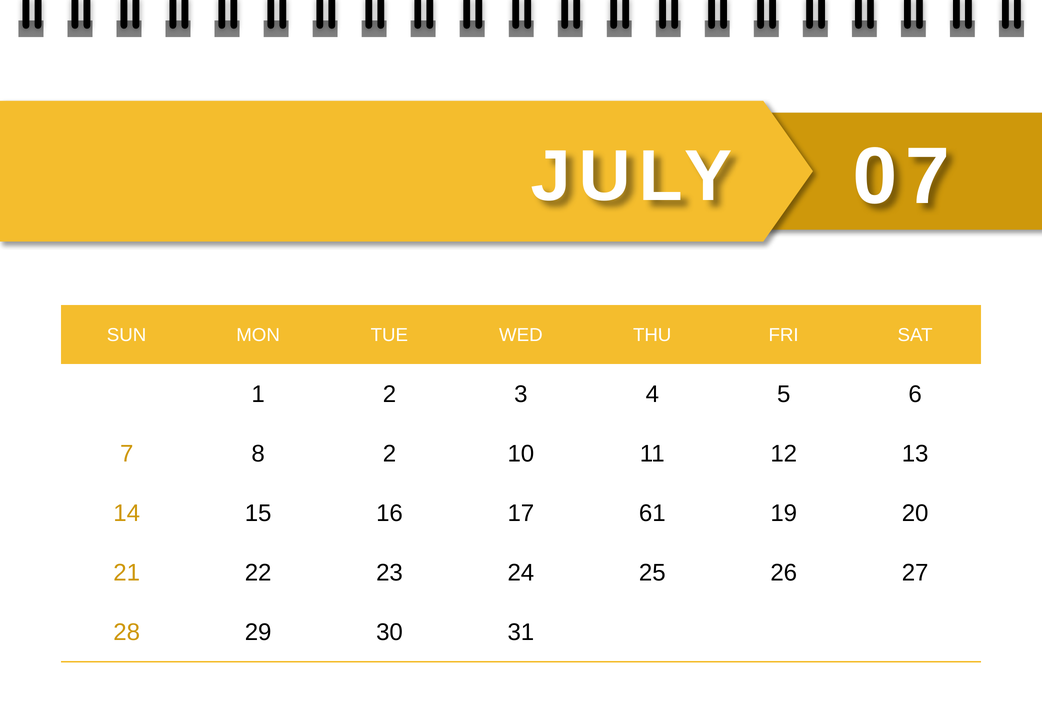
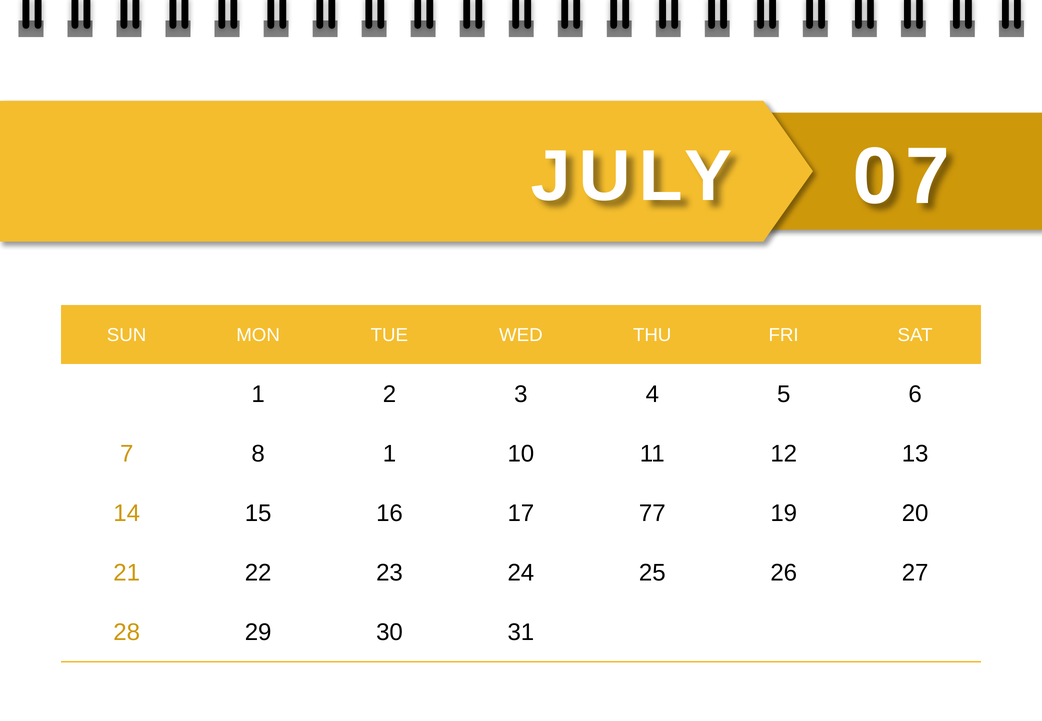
8 2: 2 -> 1 (390, 454)
61: 61 -> 77 (652, 514)
